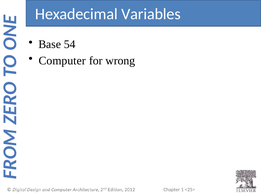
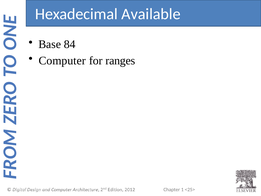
Variables: Variables -> Available (151, 14)
54: 54 -> 84 (70, 44)
wrong: wrong -> ranges (120, 61)
